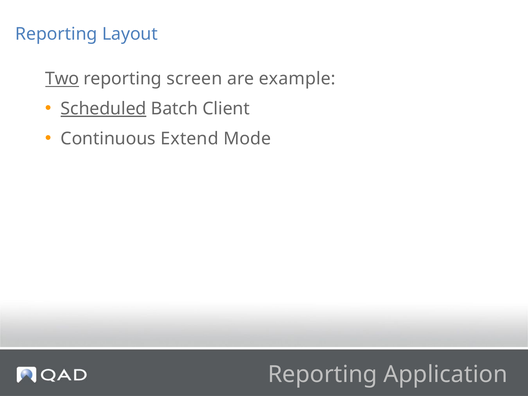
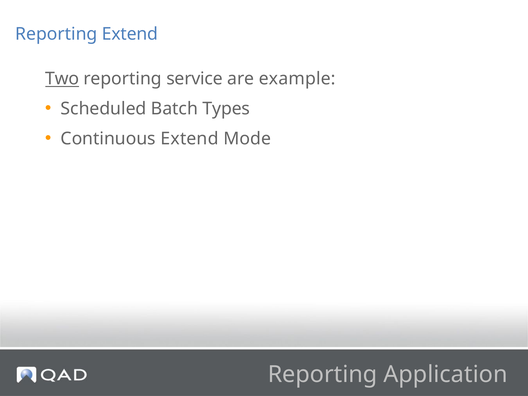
Reporting Layout: Layout -> Extend (130, 34)
screen: screen -> service (195, 79)
Scheduled underline: present -> none (103, 109)
Client: Client -> Types (226, 109)
